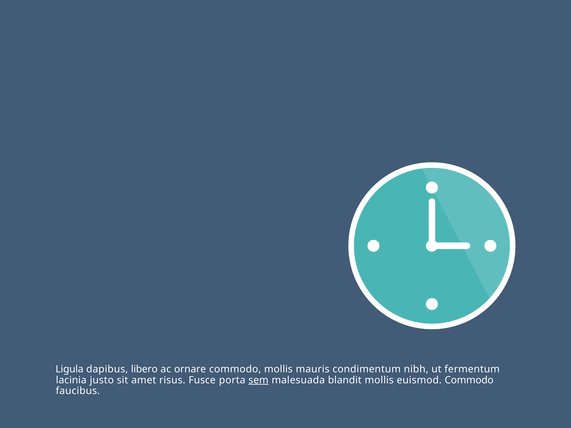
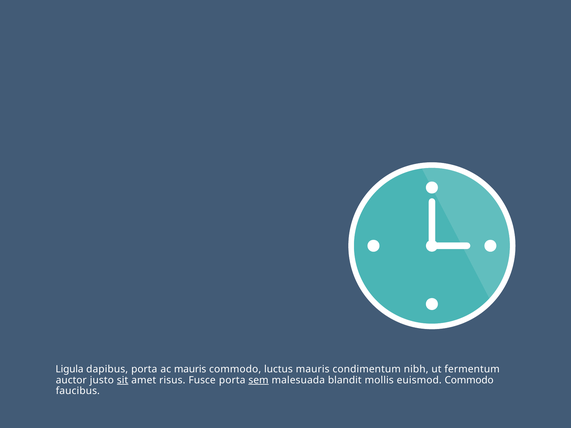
dapibus libero: libero -> porta (144, 369)
ac ornare: ornare -> mauris (190, 369)
commodo mollis: mollis -> luctus (278, 369)
lacinia: lacinia -> auctor (71, 380)
sit underline: none -> present (123, 380)
